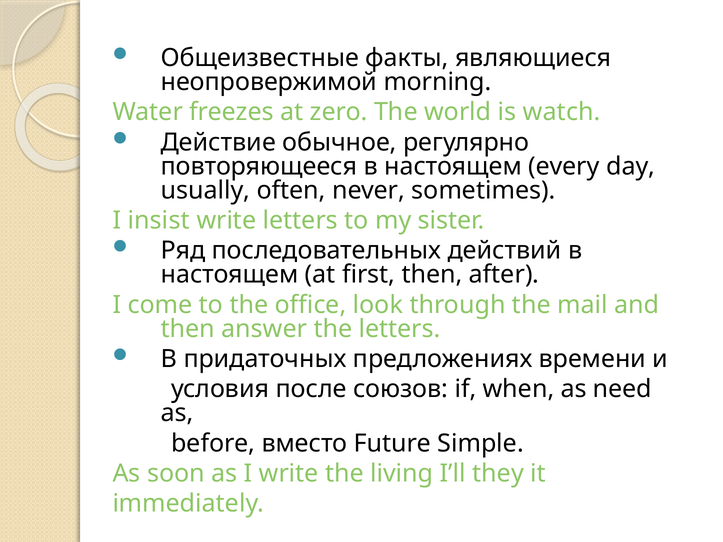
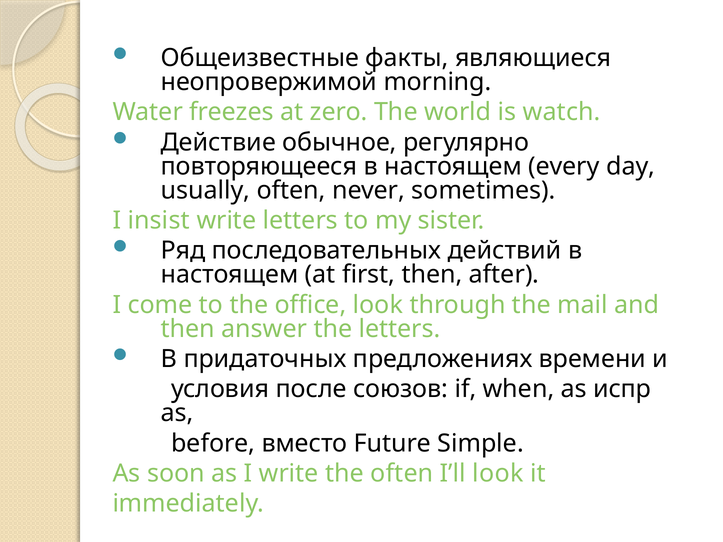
need: need -> испр (622, 389)
the living: living -> often (402, 474)
I’ll they: they -> look (498, 474)
